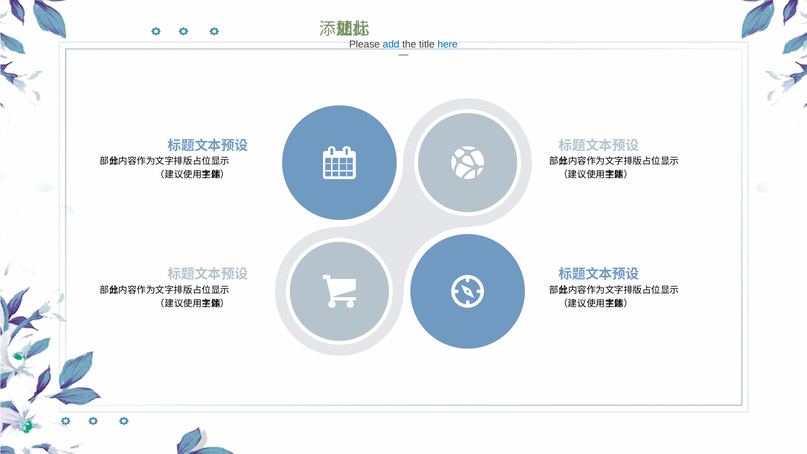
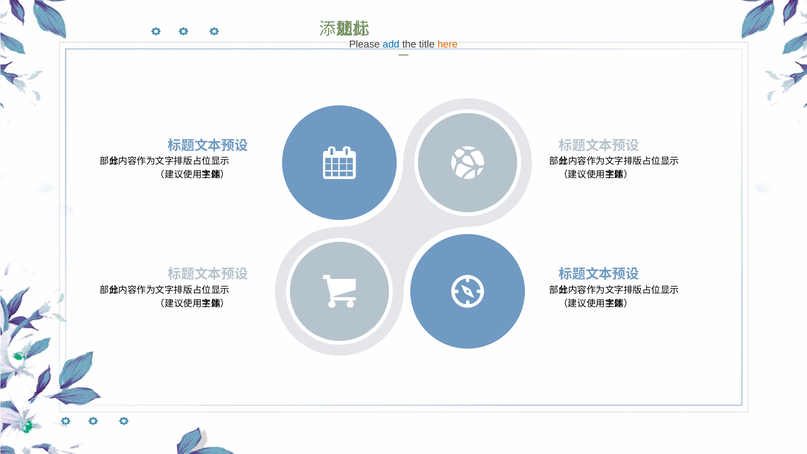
here colour: blue -> orange (448, 44)
